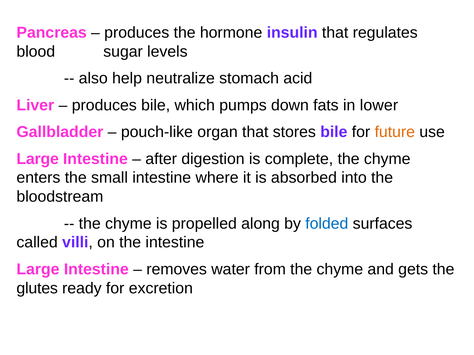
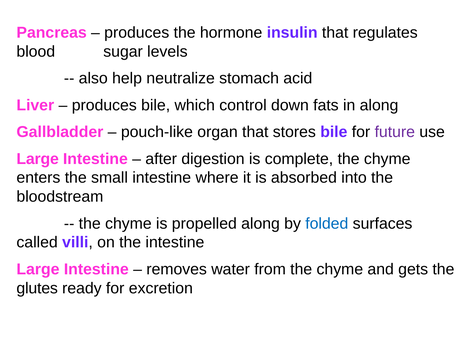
pumps: pumps -> control (243, 105)
in lower: lower -> along (379, 105)
future colour: orange -> purple (395, 132)
